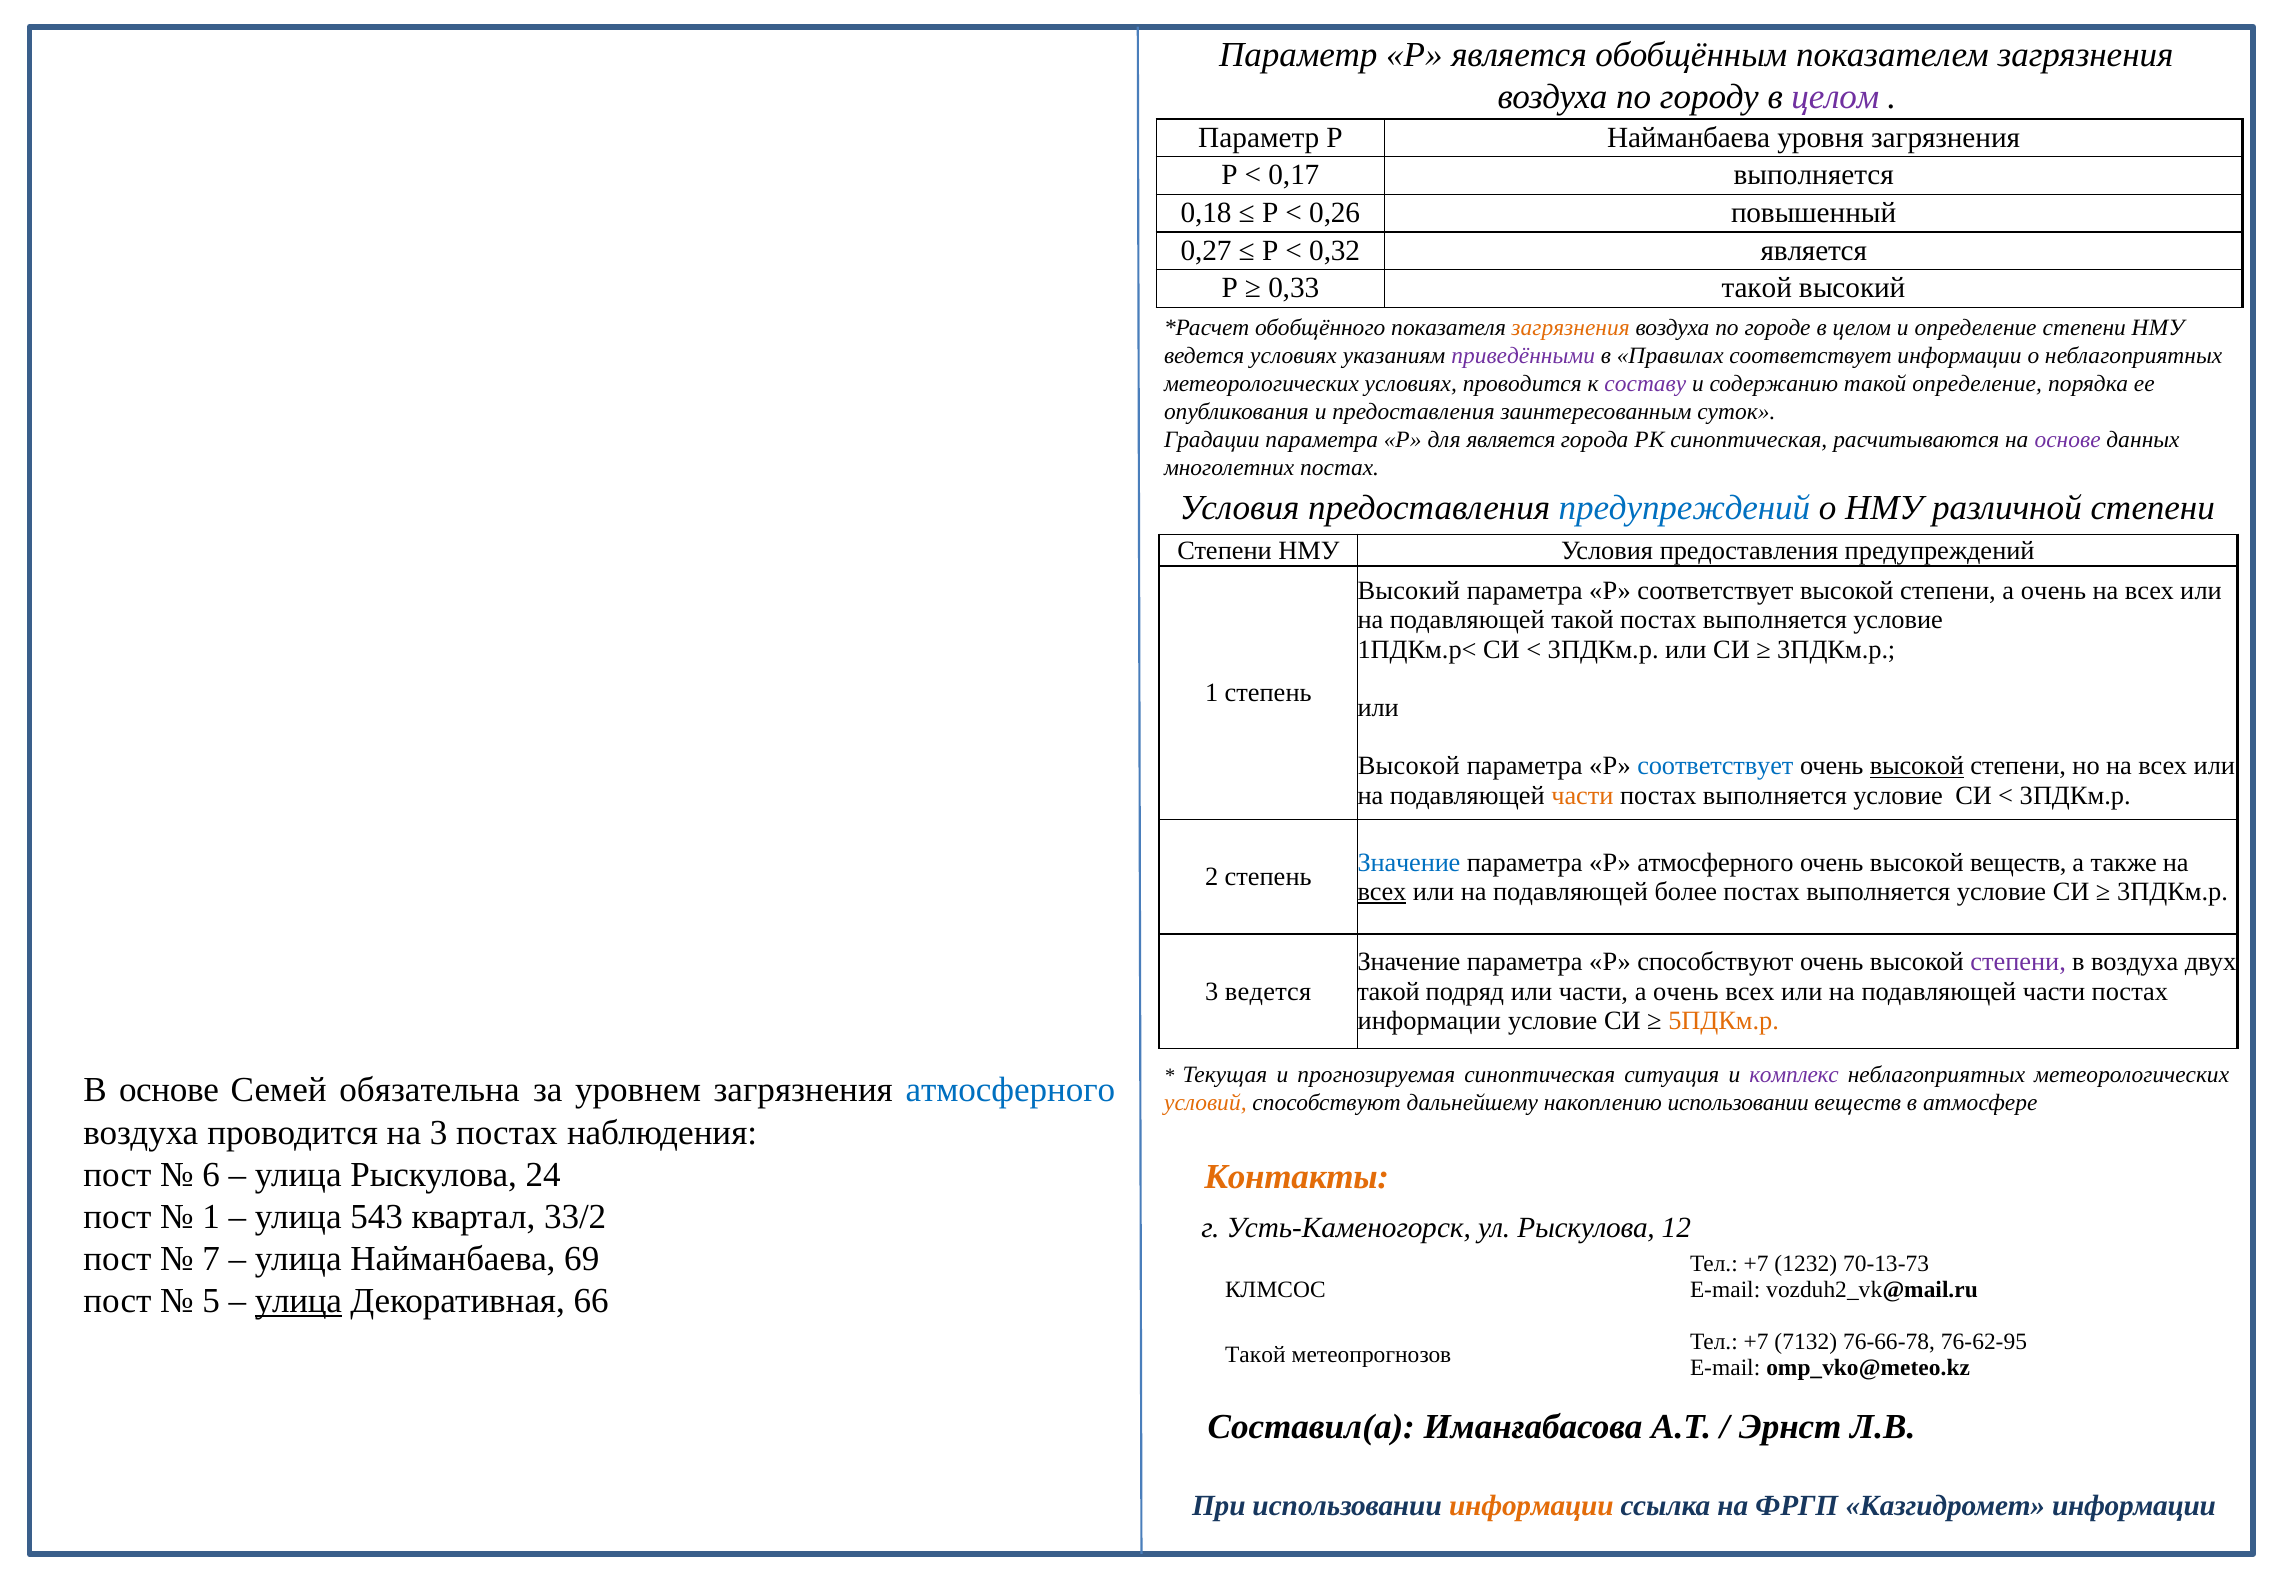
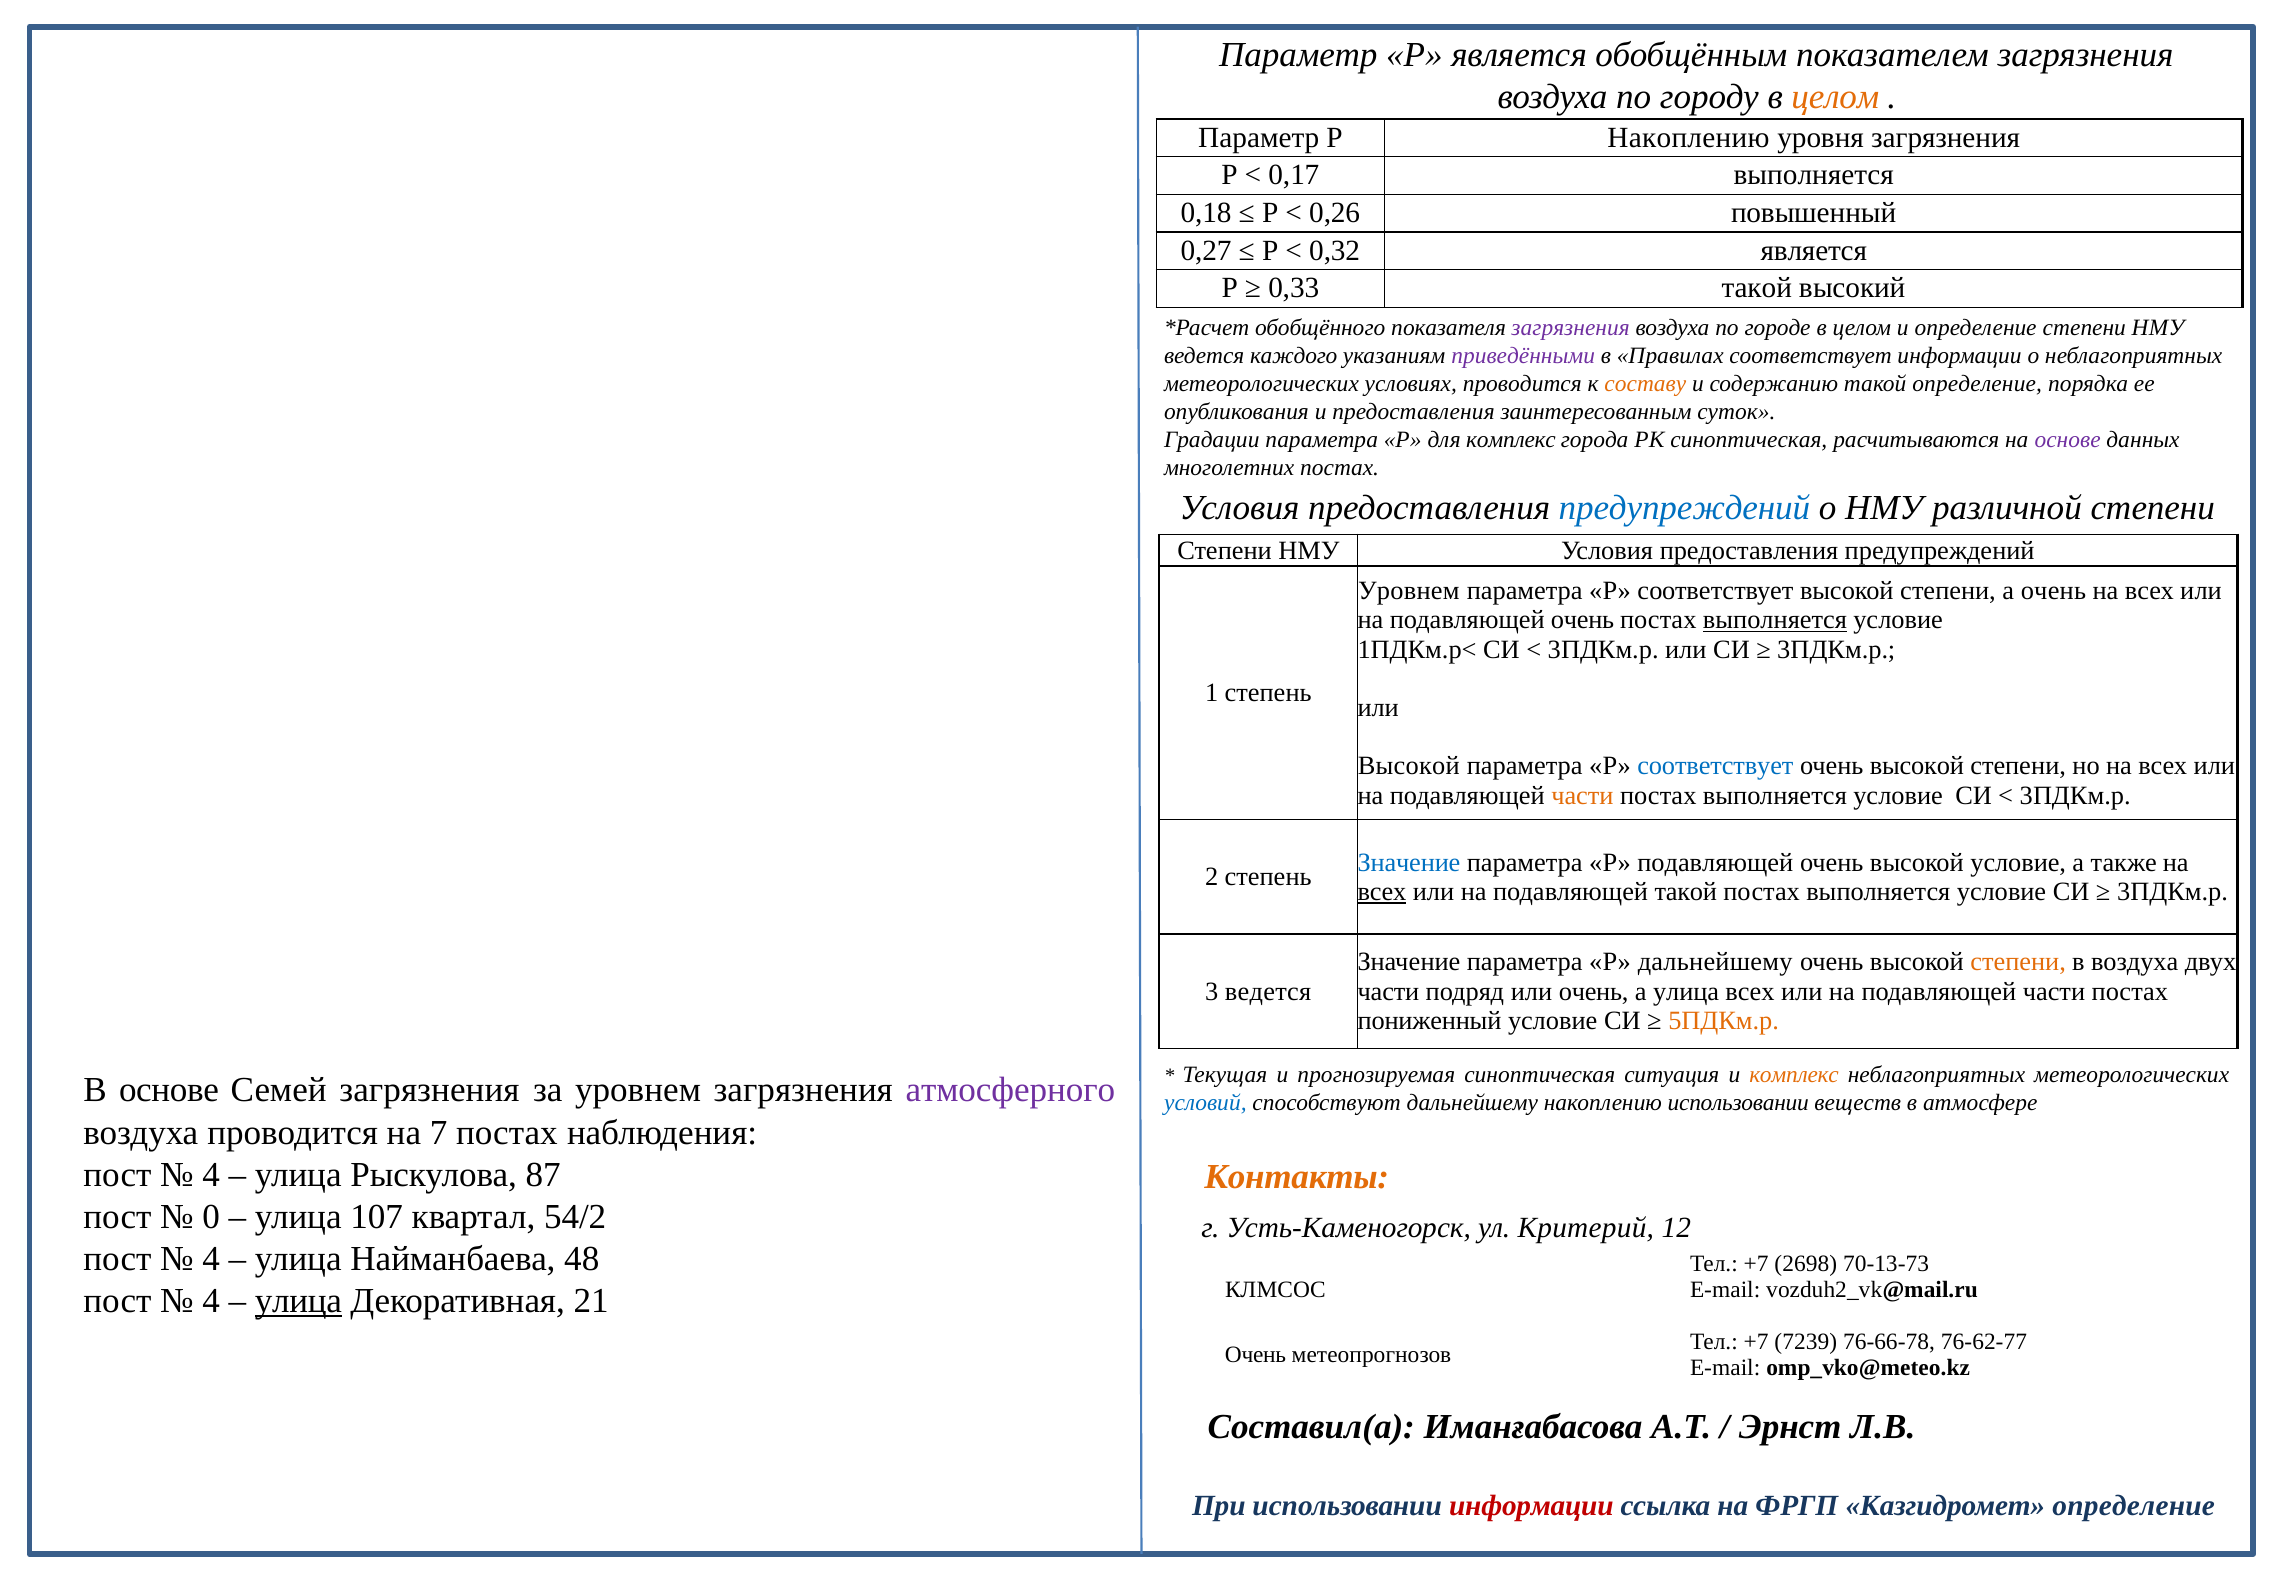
целом colour: purple -> orange (1835, 97)
Р Найманбаева: Найманбаева -> Накоплению (1688, 137)
загрязнения colour: orange -> purple (1571, 328)
ведется условиях: условиях -> каждого (1294, 356)
составу colour: purple -> orange (1645, 384)
для является: является -> комплекс (1511, 440)
Высокий: Высокий -> Уровнем (1409, 591)
на подавляющей такой: такой -> очень (1583, 620)
выполняется underline: none -> present (1775, 620)
высокой underline: present -> none (1917, 766)
Р атмосферного: атмосферного -> подавляющей (1715, 862)
высокой веществ: веществ -> условие (2018, 862)
подавляющей более: более -> такой (1686, 891)
Р способствуют: способствуют -> дальнейшему (1715, 962)
степени colour: purple -> orange (2018, 962)
такой: такой -> части (1388, 991)
или части: части -> очень (1594, 991)
очень: очень -> улица (1686, 991)
информации: информации -> пониженный (1429, 1020)
комплекс colour: purple -> orange (1794, 1074)
Семей обязательна: обязательна -> загрязнения (429, 1090)
атмосферного colour: blue -> purple (1010, 1090)
условий colour: orange -> blue (1205, 1102)
на 3: 3 -> 7 (439, 1132)
6: 6 -> 4 (211, 1174)
24: 24 -> 87 (543, 1174)
1: 1 -> 0 (211, 1216)
543: 543 -> 107 (377, 1216)
33/2: 33/2 -> 54/2 (575, 1216)
ул Рыскулова: Рыскулова -> Критерий (1586, 1227)
7: 7 -> 4 (211, 1259)
69: 69 -> 48 (582, 1259)
1232: 1232 -> 2698 (1806, 1264)
5: 5 -> 4 (211, 1301)
66: 66 -> 21 (591, 1301)
7132: 7132 -> 7239 (1806, 1341)
76-62-95: 76-62-95 -> 76-62-77 (1984, 1341)
Такой: Такой -> Очень (1256, 1354)
информации colour: orange -> red (1531, 1505)
Казгидромет информации: информации -> определение (2134, 1505)
